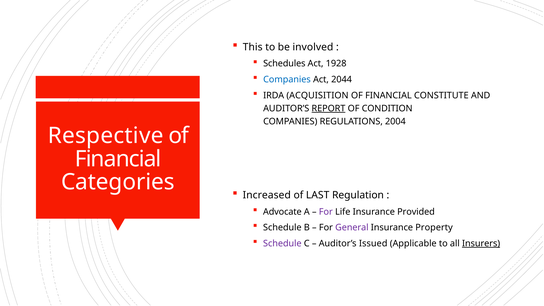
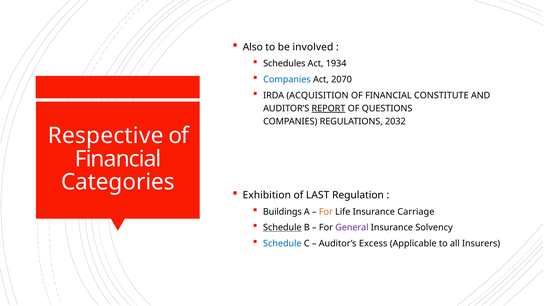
This: This -> Also (253, 47)
1928: 1928 -> 1934 (336, 64)
2044: 2044 -> 2070 (342, 79)
CONDITION: CONDITION -> QUESTIONS (387, 108)
2004: 2004 -> 2032 (395, 121)
Increased: Increased -> Exhibition (267, 195)
Advocate: Advocate -> Buildings (282, 212)
For colour: purple -> orange (326, 212)
Provided: Provided -> Carriage (416, 212)
Schedule underline: none -> present (282, 228)
Property: Property -> Solvency (434, 228)
Schedule colour: purple -> blue (282, 243)
Issued: Issued -> Excess (373, 243)
Insurers underline: present -> none (481, 243)
